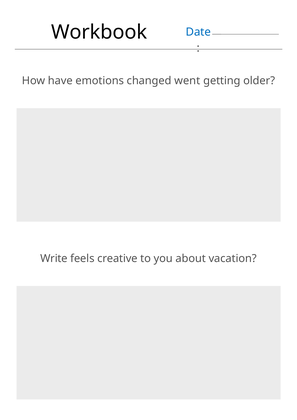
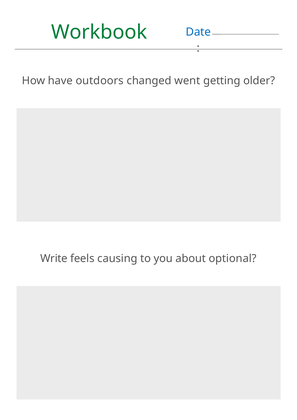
Workbook colour: black -> green (99, 32)
emotions: emotions -> outdoors (100, 81)
creative: creative -> causing (117, 259)
vacation: vacation -> optional (233, 259)
